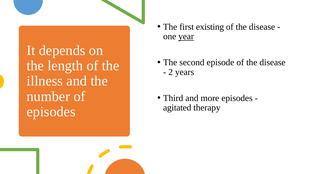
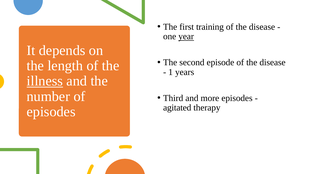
existing: existing -> training (210, 27)
2: 2 -> 1 (171, 72)
illness underline: none -> present (45, 81)
